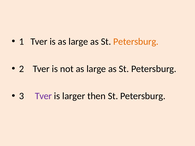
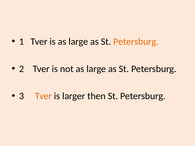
Tver colour: purple -> orange (43, 96)
